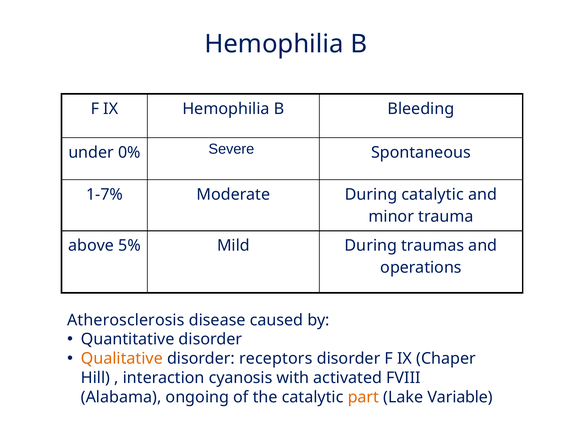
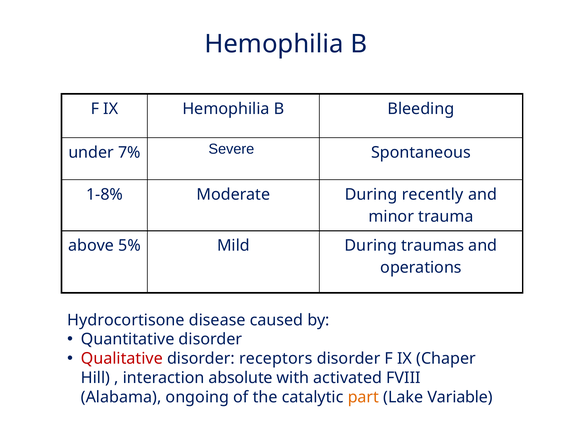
0%: 0% -> 7% (129, 153)
1-7%: 1-7% -> 1-8% (105, 195)
During catalytic: catalytic -> recently (433, 195)
Atherosclerosis: Atherosclerosis -> Hydrocortisone (126, 320)
Qualitative colour: orange -> red (122, 359)
cyanosis: cyanosis -> absolute (241, 378)
